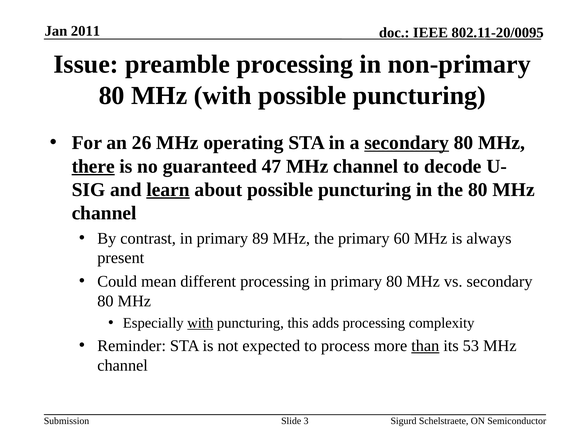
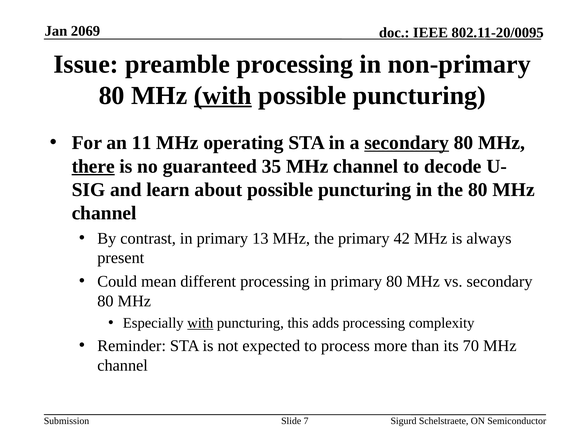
2011: 2011 -> 2069 (86, 31)
with underline: none -> present (223, 95)
26: 26 -> 11 (142, 143)
47: 47 -> 35 (272, 166)
learn underline: present -> none (168, 190)
89: 89 -> 13 (260, 238)
60: 60 -> 42 (402, 238)
than underline: present -> none (425, 346)
53: 53 -> 70 (471, 346)
3: 3 -> 7 (306, 421)
